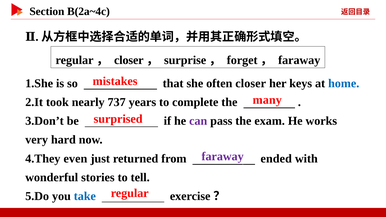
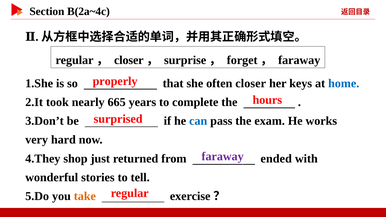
mistakes: mistakes -> properly (115, 81)
many: many -> hours (267, 100)
737: 737 -> 665 (117, 102)
can colour: purple -> blue (198, 121)
even: even -> shop (75, 159)
take colour: blue -> orange (85, 196)
